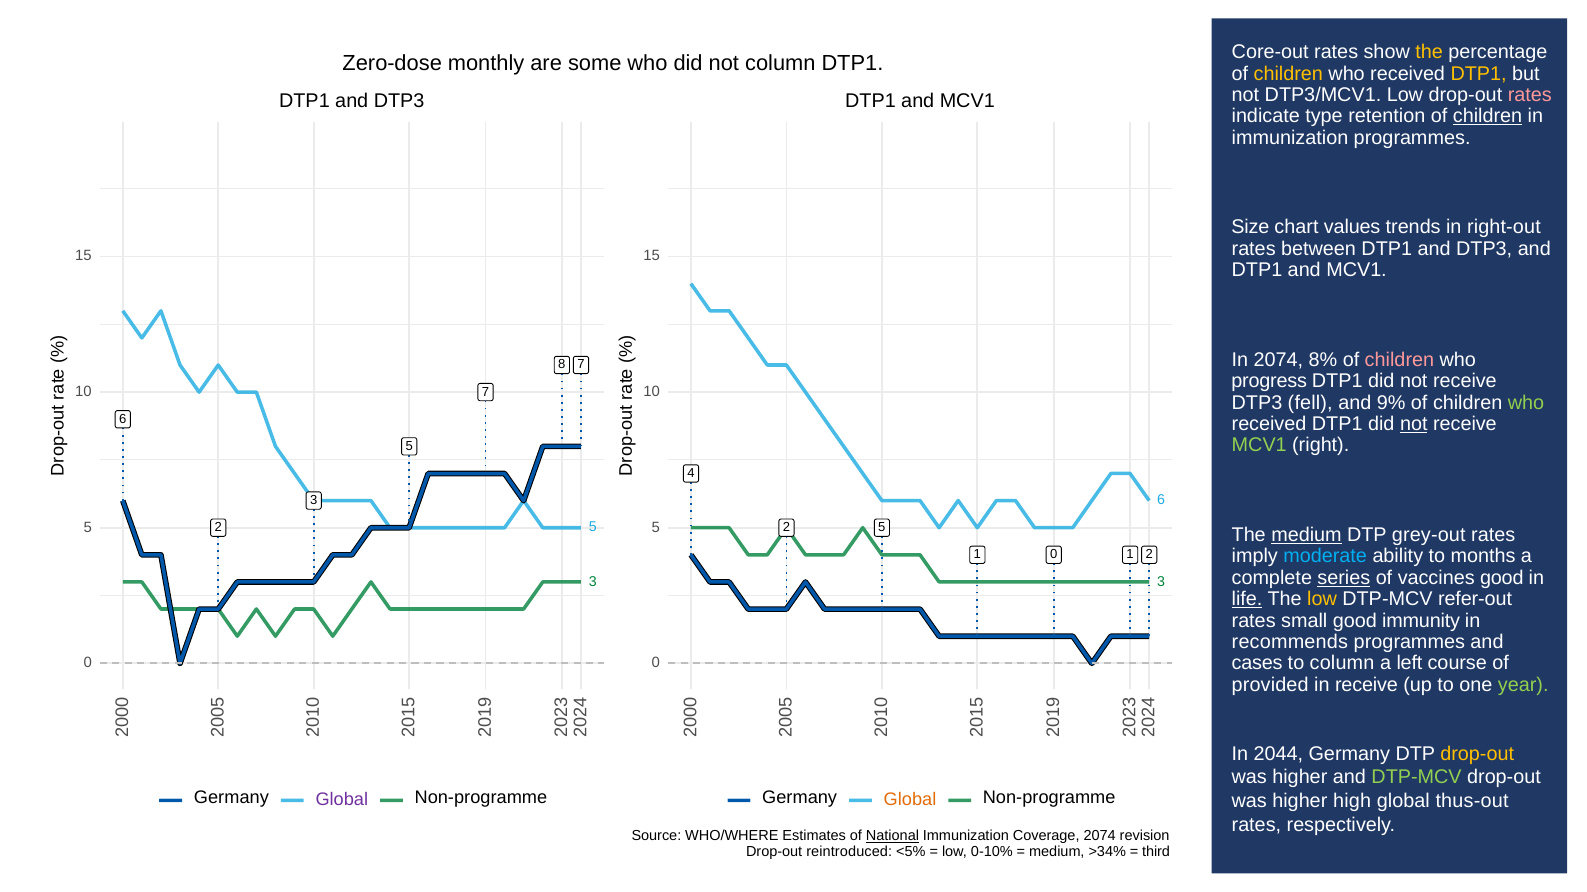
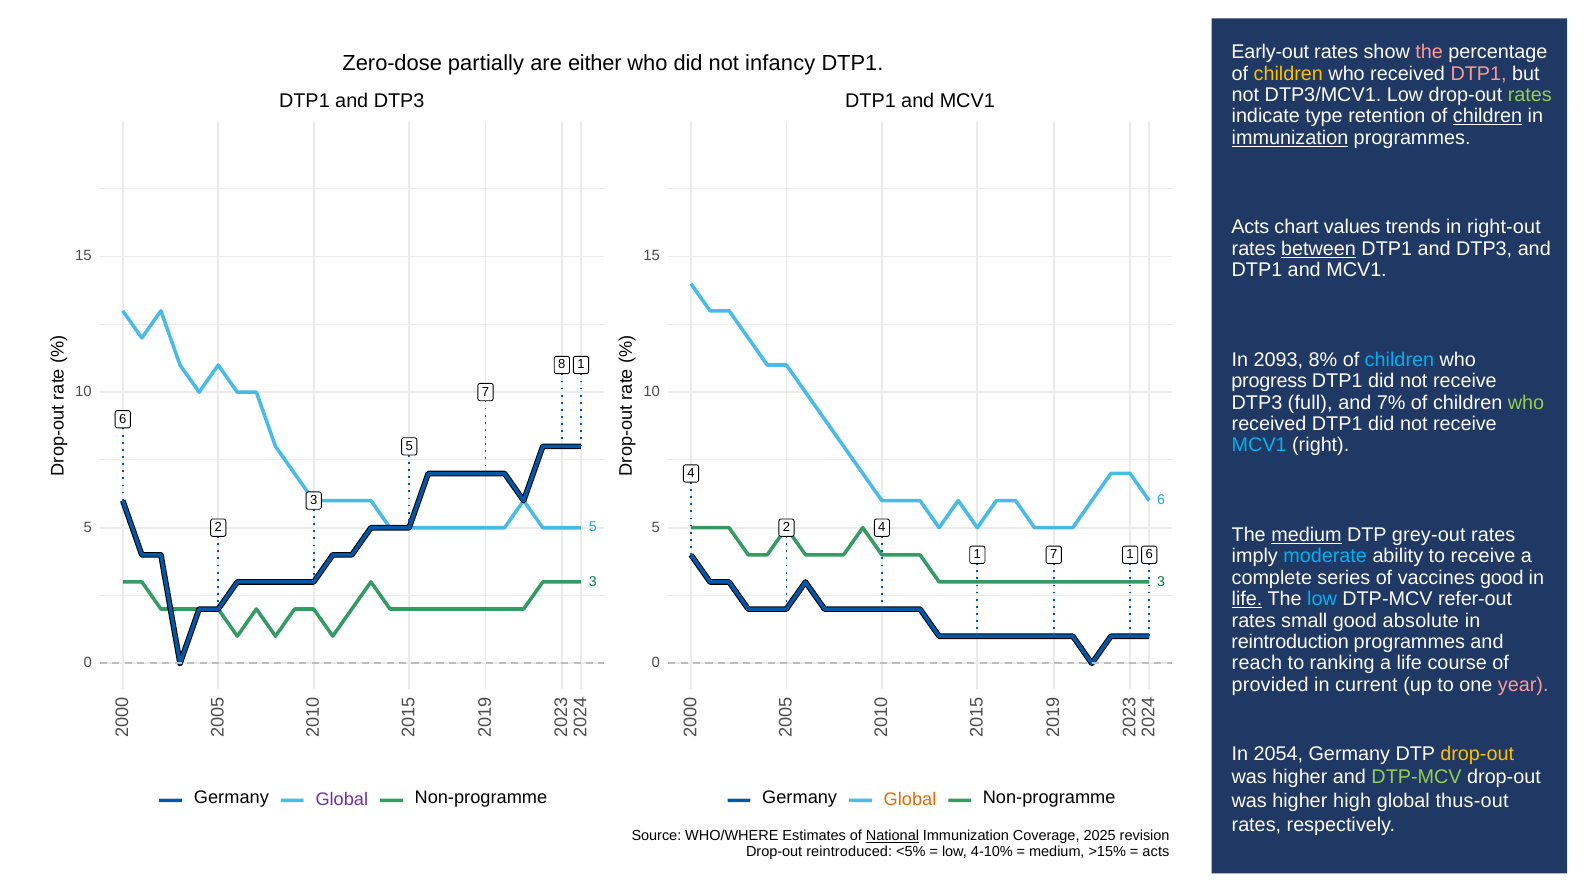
Core-out: Core-out -> Early-out (1270, 52)
the colour: yellow -> pink (1429, 52)
monthly: monthly -> partially (486, 64)
some: some -> either (595, 64)
not column: column -> infancy (780, 64)
DTP1 colour: yellow -> pink (1479, 74)
rates colour: pink -> light green (1530, 95)
immunization underline: none -> present (1290, 138)
Size: Size -> Acts (1250, 228)
between underline: none -> present (1319, 249)
In 2074: 2074 -> 2093 (1278, 360)
children colour: pink -> light blue (1399, 360)
8 7: 7 -> 1 (581, 365)
fell: fell -> full (1310, 403)
9%: 9% -> 7% (1391, 403)
not underline: present -> none (1414, 424)
MCV1 colour: light green -> light blue (1259, 446)
5: 5 -> 4 (882, 528)
to months: months -> receive (1483, 557)
0: 0 -> 7 (1054, 555)
1 2: 2 -> 6 (1149, 555)
series underline: present -> none (1344, 578)
low colour: yellow -> light blue (1322, 600)
immunity: immunity -> absolute (1421, 621)
recommends: recommends -> reintroduction (1290, 642)
cases: cases -> reach (1257, 664)
to column: column -> ranking (1342, 664)
a left: left -> life (1409, 664)
in receive: receive -> current (1366, 685)
year colour: light green -> pink (1523, 685)
2044: 2044 -> 2054 (1278, 754)
Coverage 2074: 2074 -> 2025 (1100, 837)
0-10%: 0-10% -> 4-10% (992, 852)
>34%: >34% -> >15% (1107, 852)
third: third -> acts (1156, 852)
